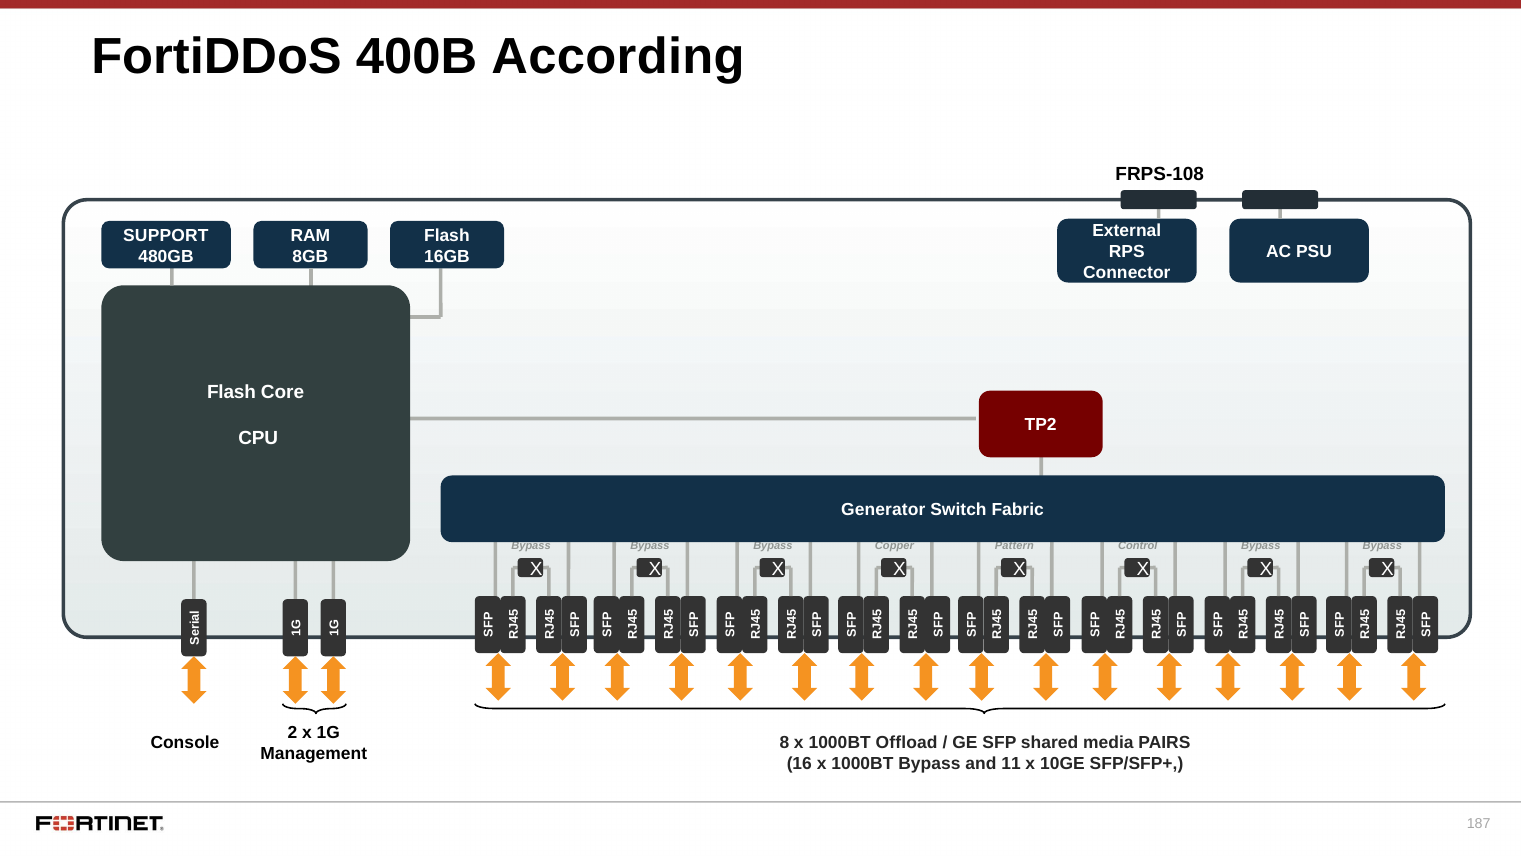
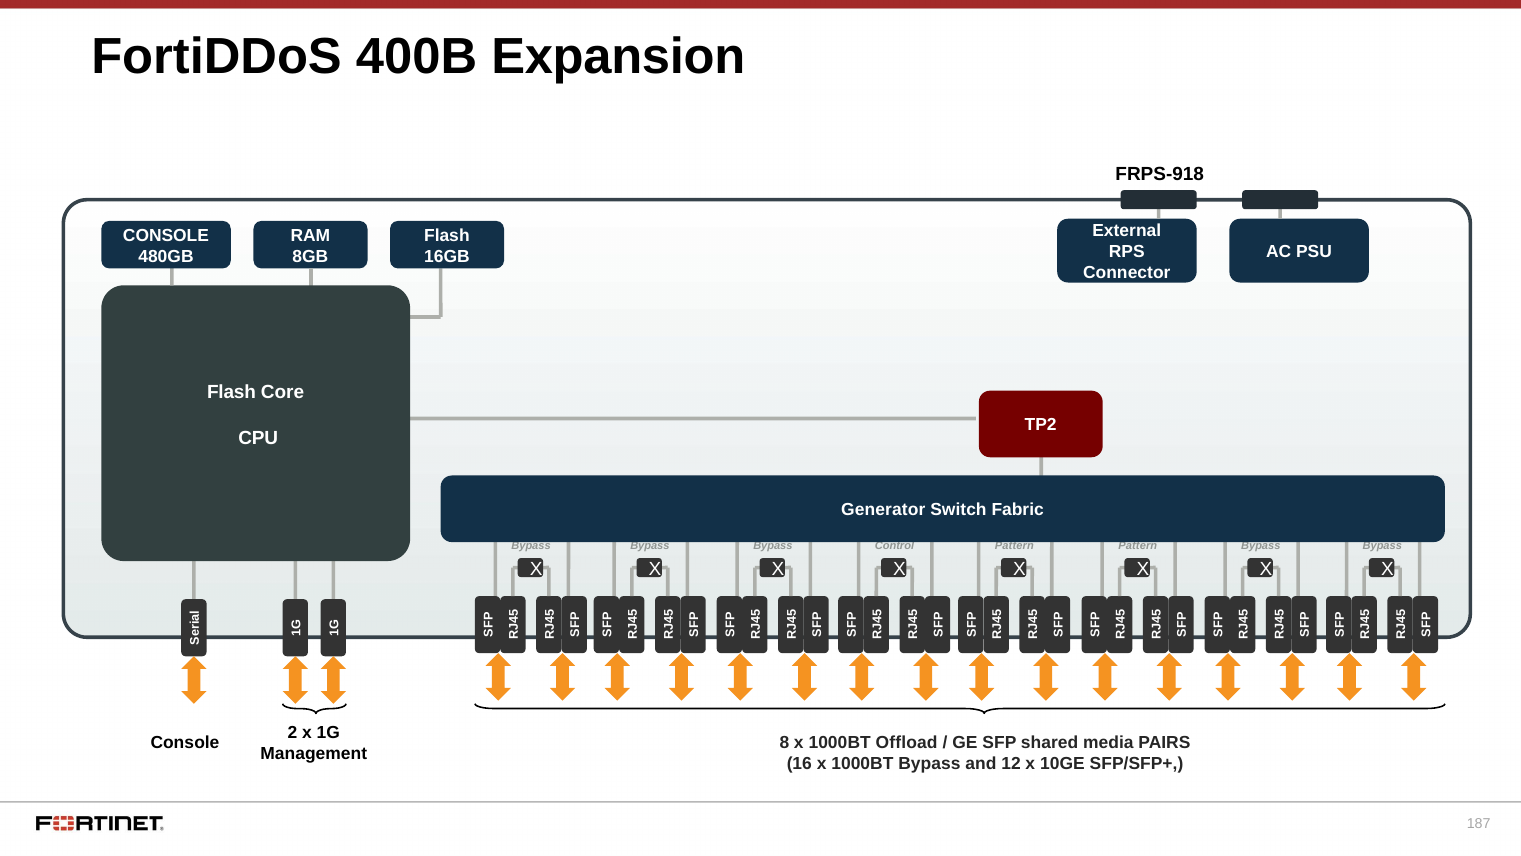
According: According -> Expansion (618, 57)
FRPS-108: FRPS-108 -> FRPS-918 (1160, 175)
SUPPORT: SUPPORT -> CONSOLE (166, 235)
Copper: Copper -> Control (894, 546)
Control: Control -> Pattern (1138, 546)
11: 11 -> 12 (1011, 764)
